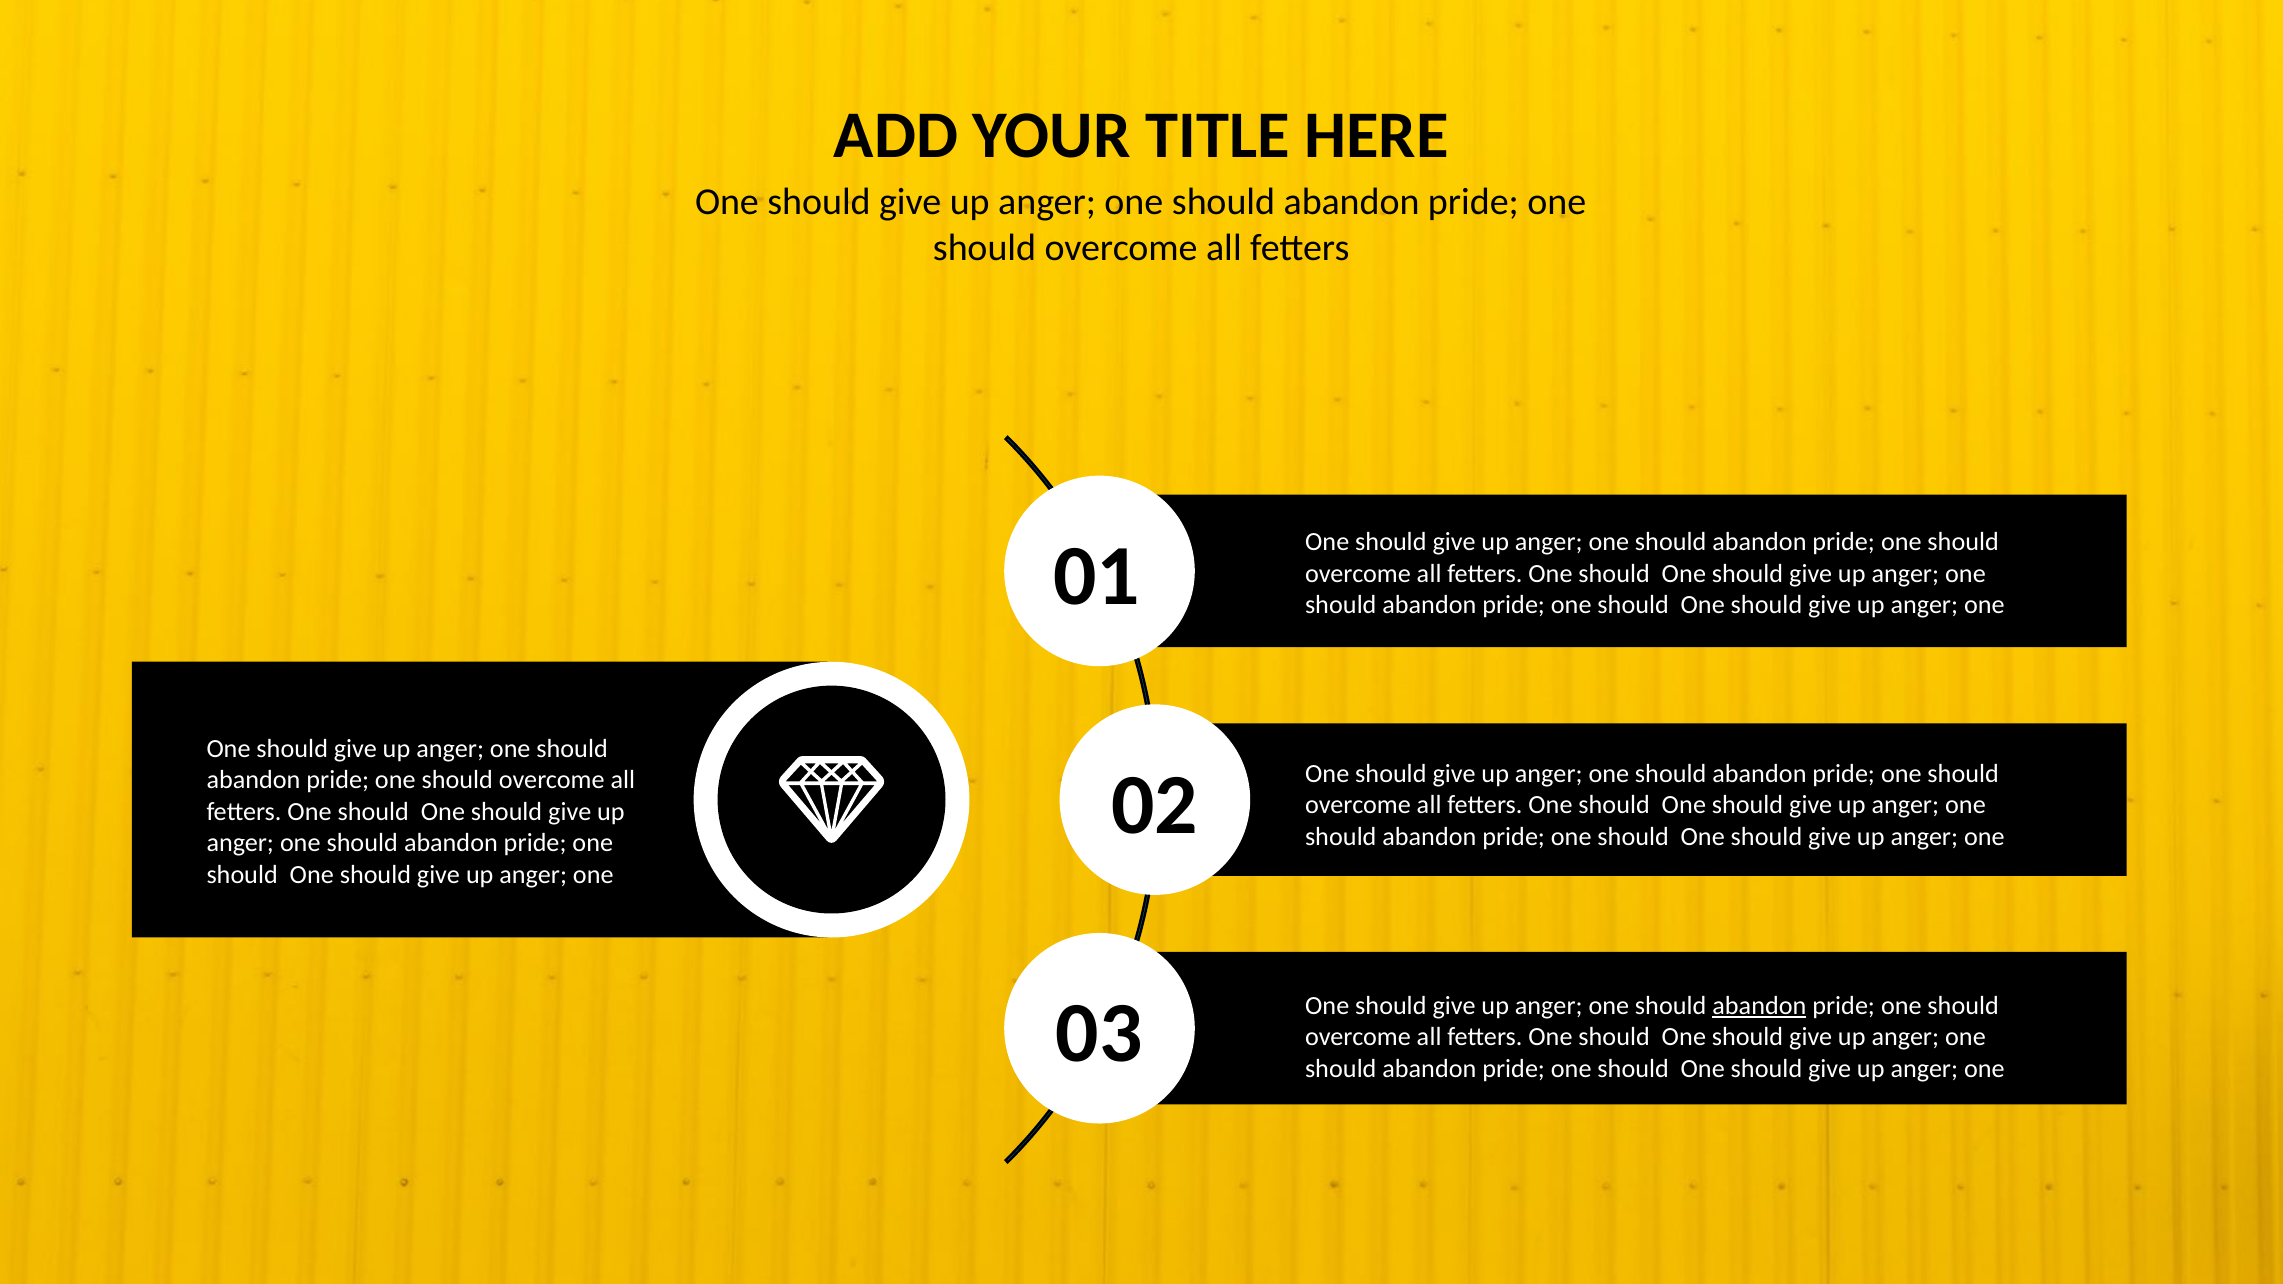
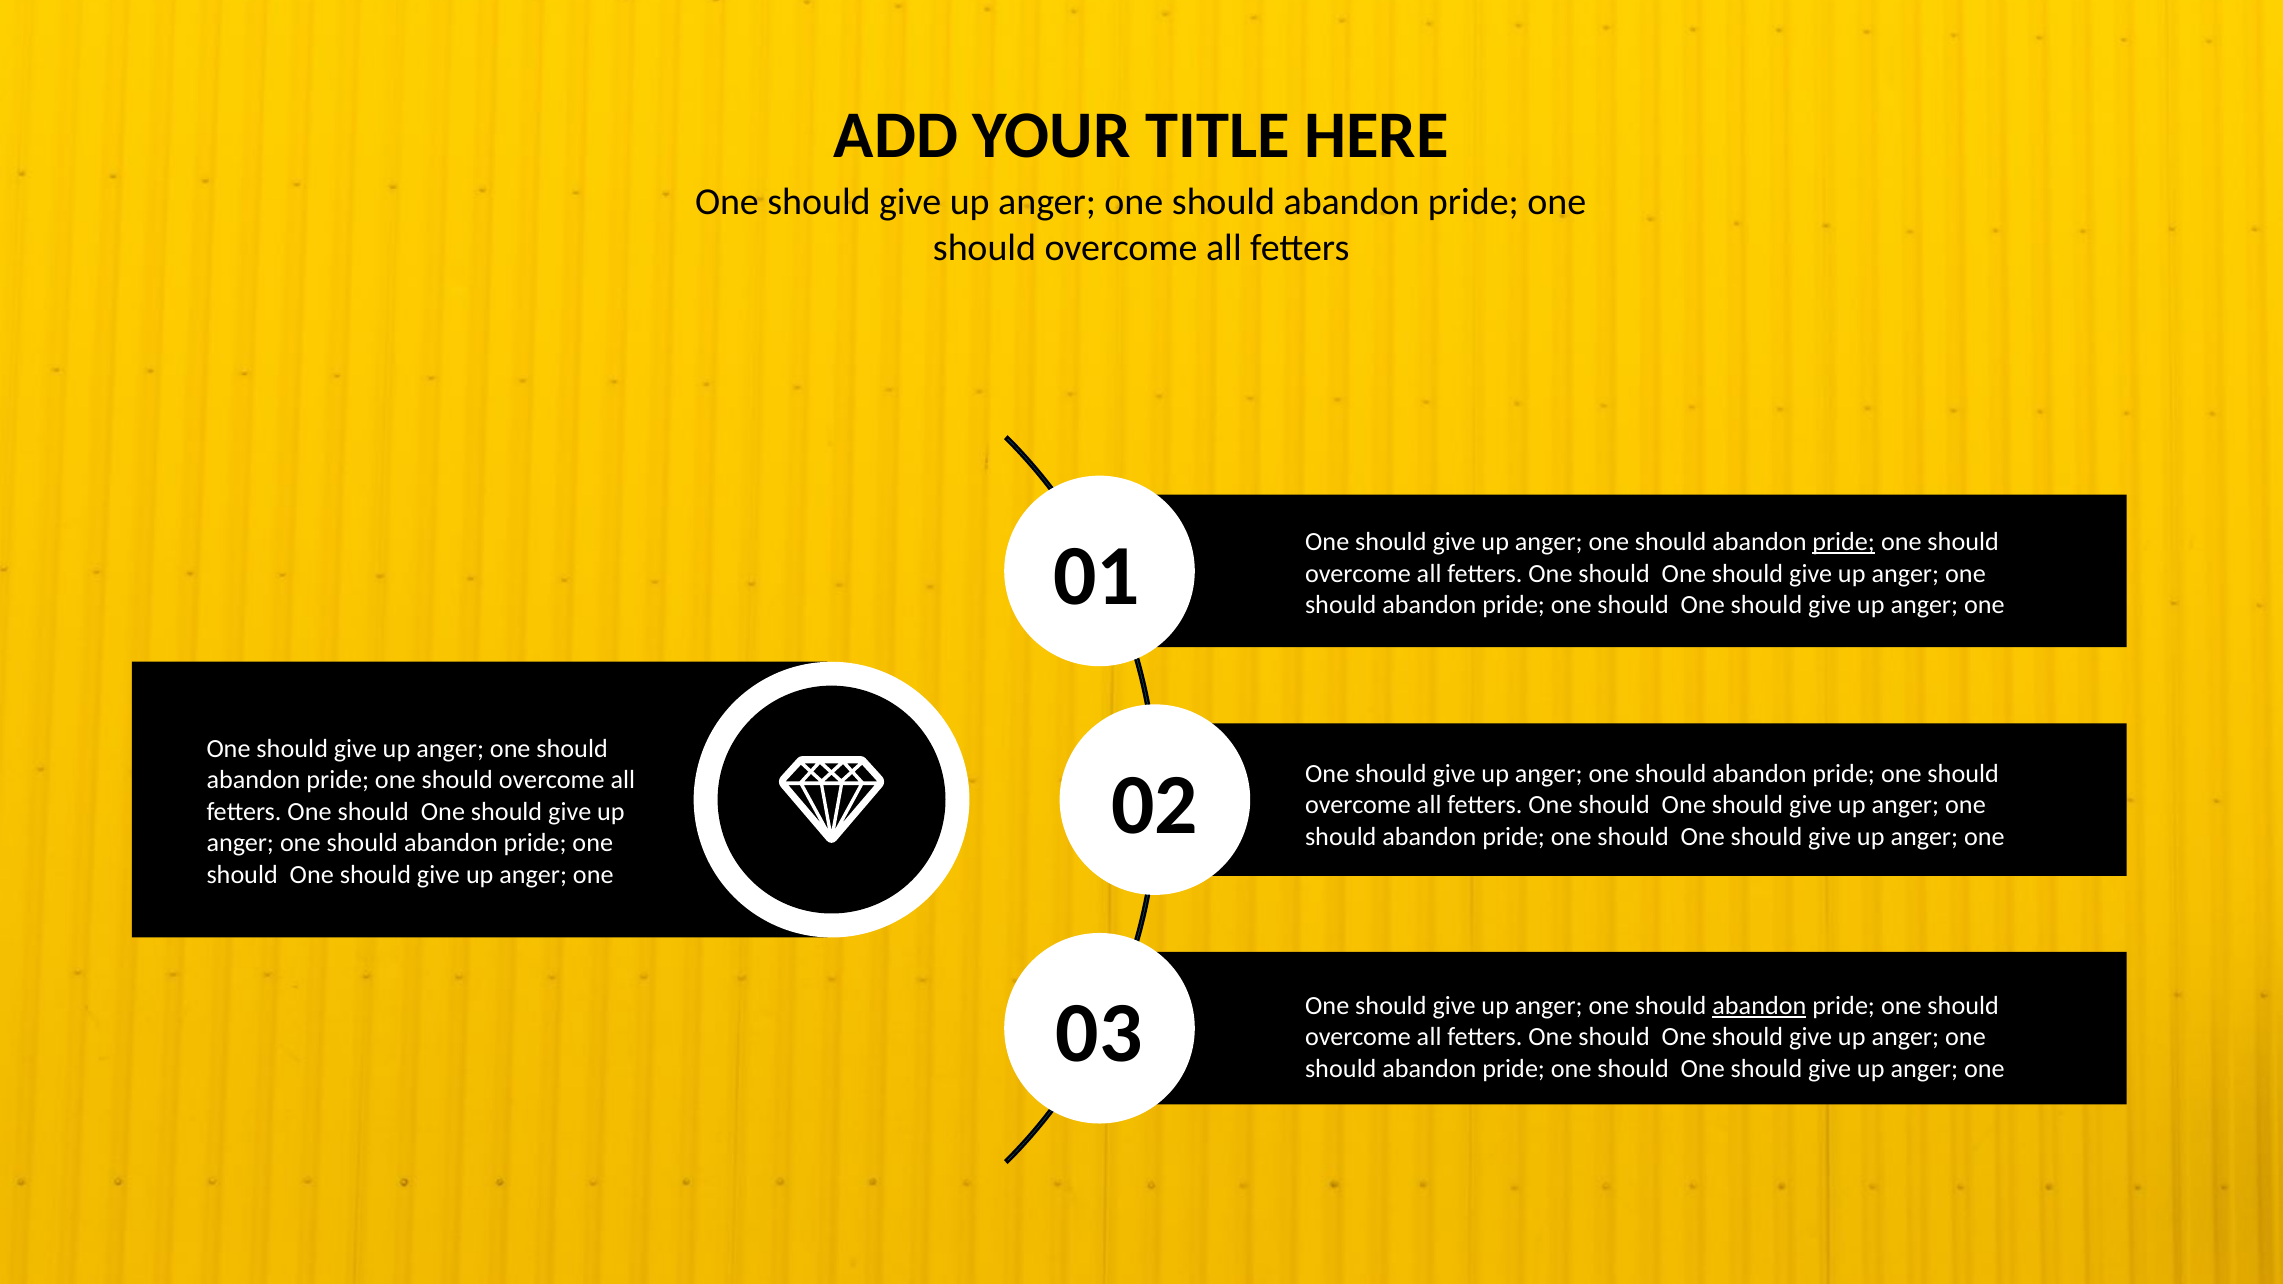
pride underline: none -> present (1844, 542)
